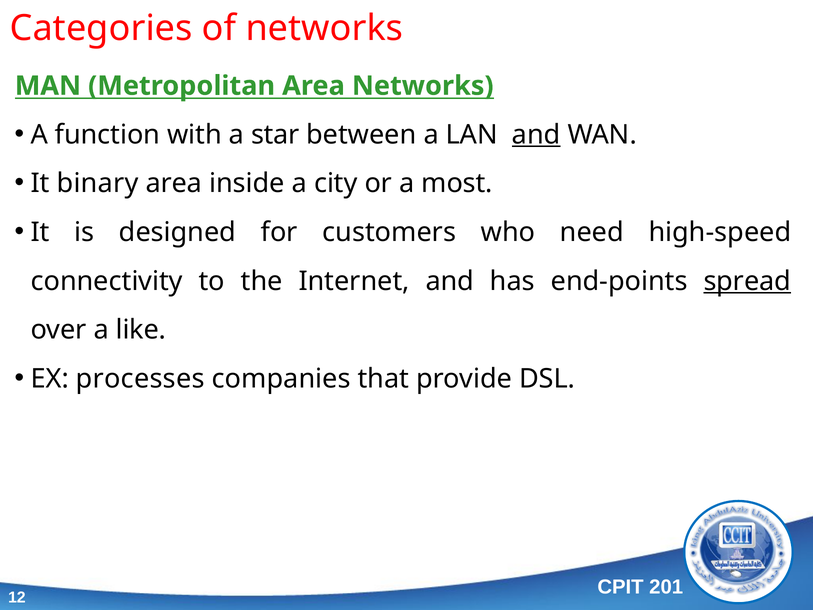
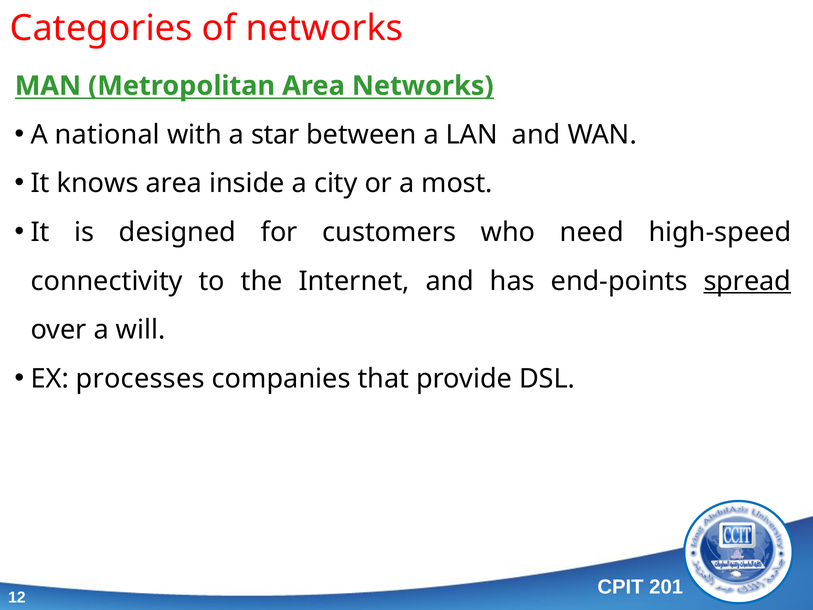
function: function -> national (107, 135)
and underline: present -> none (536, 135)
binary: binary -> knows (98, 183)
like: like -> will (141, 330)
